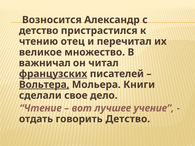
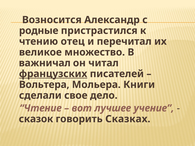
детство: детство -> родные (39, 31)
Вольтера underline: present -> none (44, 85)
отдать: отдать -> сказок (36, 119)
говорить Детство: Детство -> Сказках (128, 119)
